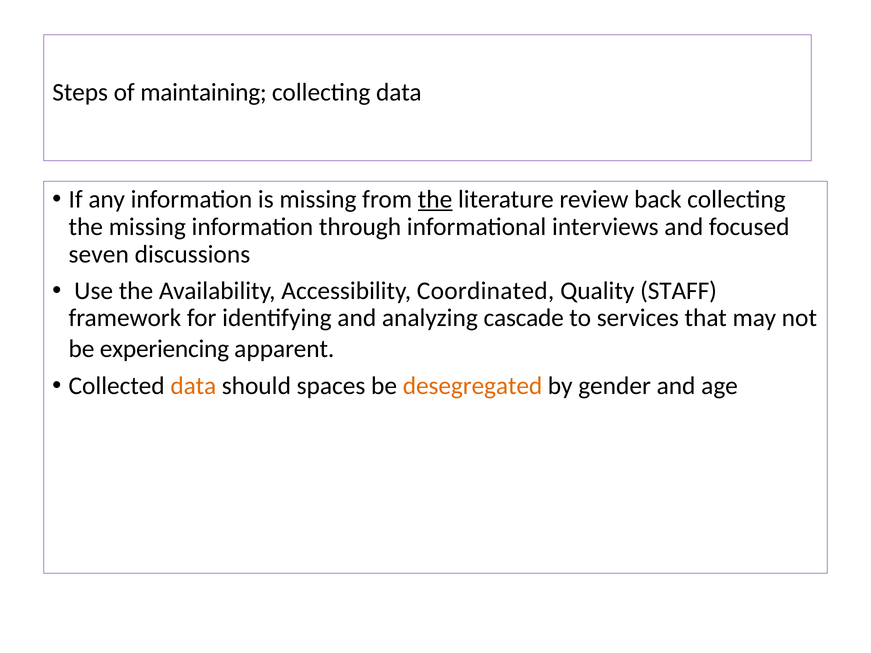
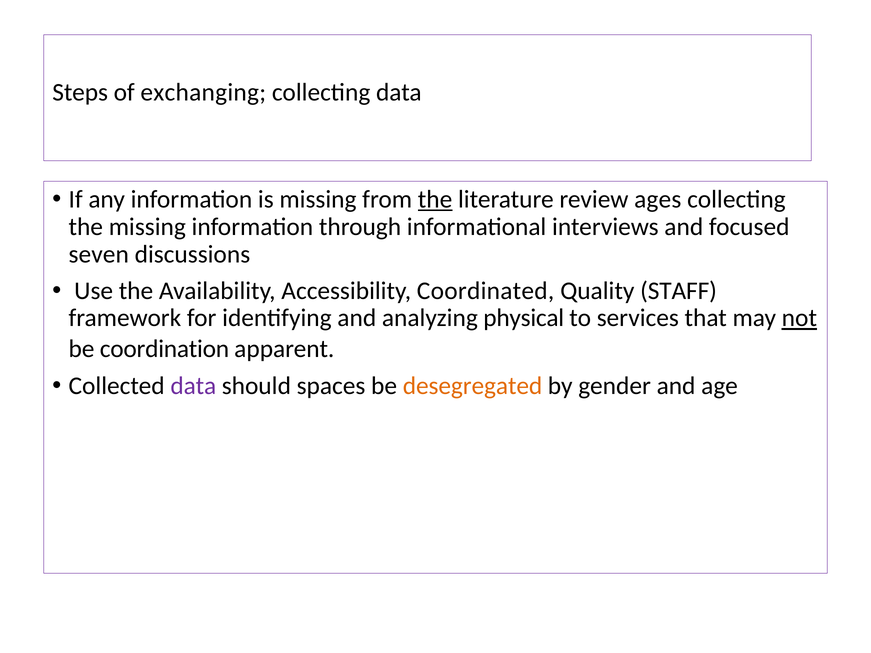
maintaining: maintaining -> exchanging (203, 92)
back: back -> ages (658, 199)
cascade: cascade -> physical (524, 318)
not underline: none -> present (799, 318)
experiencing: experiencing -> coordination (164, 349)
data colour: orange -> purple (193, 386)
